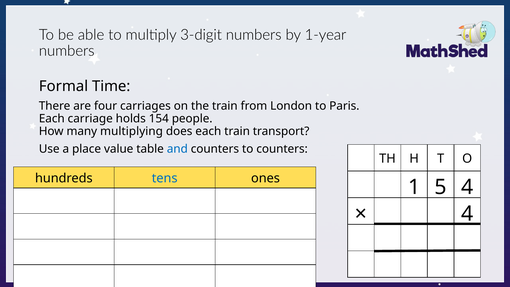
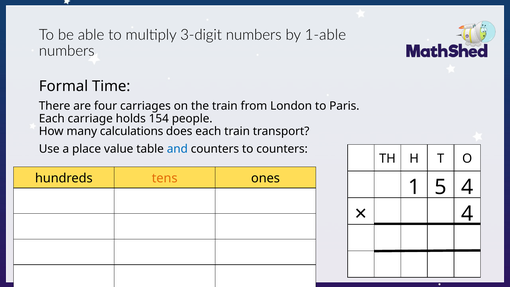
1-year: 1-year -> 1-able (325, 35)
multiplying: multiplying -> calculations (132, 131)
tens colour: blue -> orange (165, 178)
